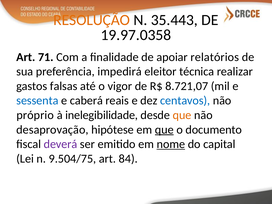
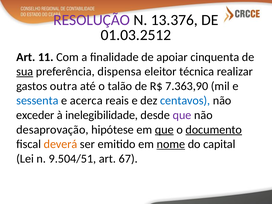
RESOLUÇÃO colour: orange -> purple (92, 20)
35.443: 35.443 -> 13.376 (174, 20)
19.97.0358: 19.97.0358 -> 01.03.2512 (136, 35)
71: 71 -> 11 (46, 57)
relatórios: relatórios -> cinquenta (215, 57)
sua underline: none -> present (25, 72)
impedirá: impedirá -> dispensa (120, 72)
falsas: falsas -> outra (64, 86)
vigor: vigor -> talão (120, 86)
8.721,07: 8.721,07 -> 7.363,90 (187, 86)
caberá: caberá -> acerca (86, 101)
próprio: próprio -> exceder (35, 115)
que colour: orange -> purple (182, 115)
documento underline: none -> present (214, 130)
deverá colour: purple -> orange (61, 144)
9.504/75: 9.504/75 -> 9.504/51 (72, 159)
84: 84 -> 67 (128, 159)
